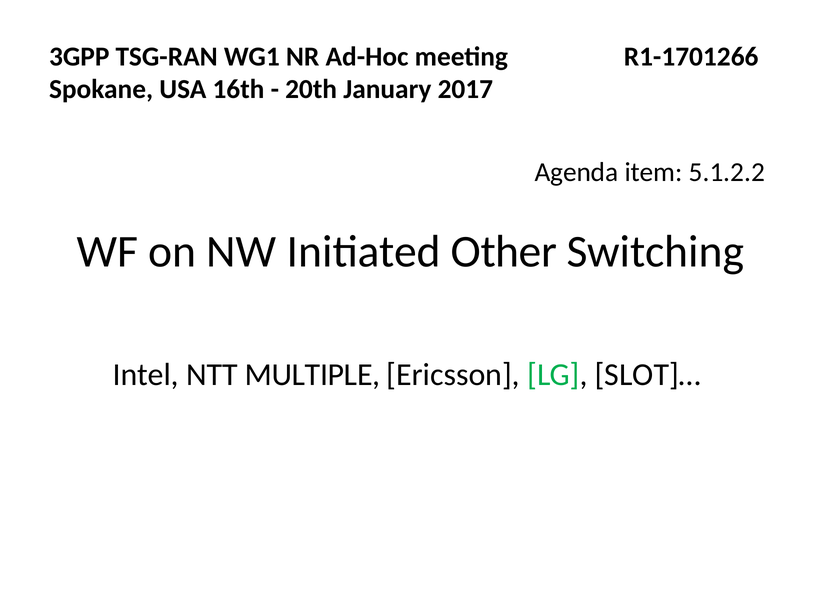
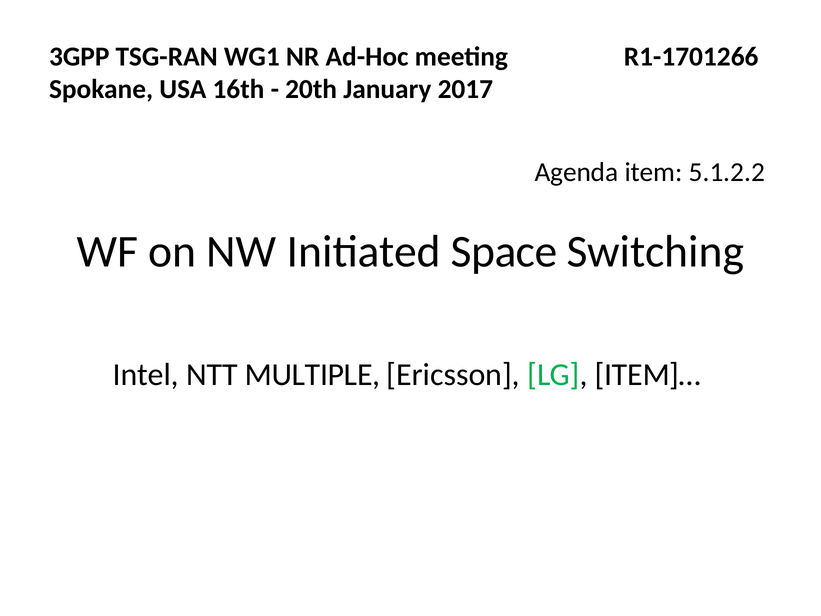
Other: Other -> Space (504, 252)
SLOT]…: SLOT]… -> ITEM]… (648, 374)
